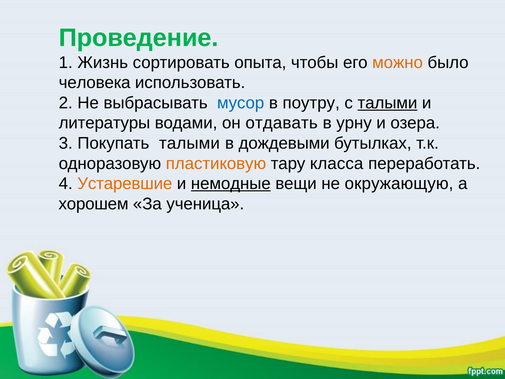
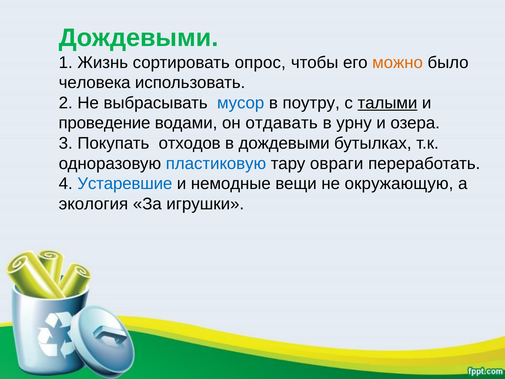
Проведение: Проведение -> Дождевыми (139, 38)
опыта: опыта -> опрос (260, 62)
литературы: литературы -> проведение (104, 123)
Покупать талыми: талыми -> отходов (190, 143)
пластиковую colour: orange -> blue (216, 163)
класса: класса -> овраги (337, 163)
Устаревшие colour: orange -> blue (125, 184)
немодные underline: present -> none (231, 184)
хорошем: хорошем -> экология (93, 204)
ученица: ученица -> игрушки (205, 204)
